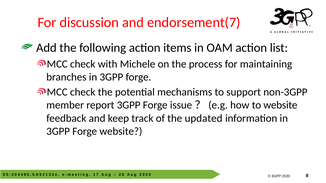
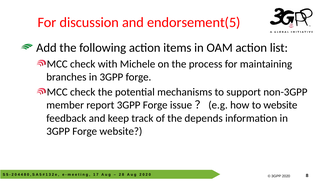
endorsement(7: endorsement(7 -> endorsement(5 (194, 22)
updated: updated -> depends (204, 118)
